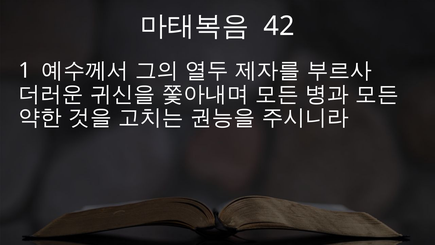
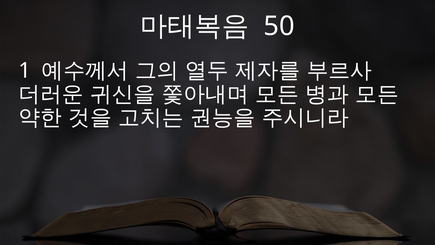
42: 42 -> 50 (279, 26)
